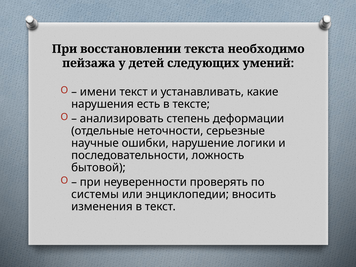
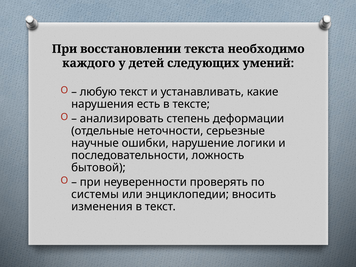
пейзажа: пейзажа -> каждого (89, 63)
имени: имени -> любую (98, 92)
